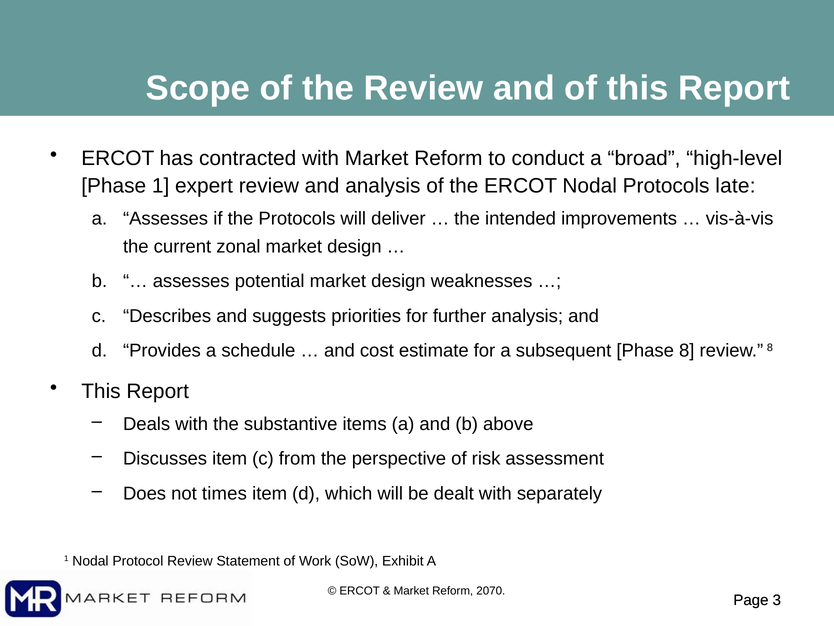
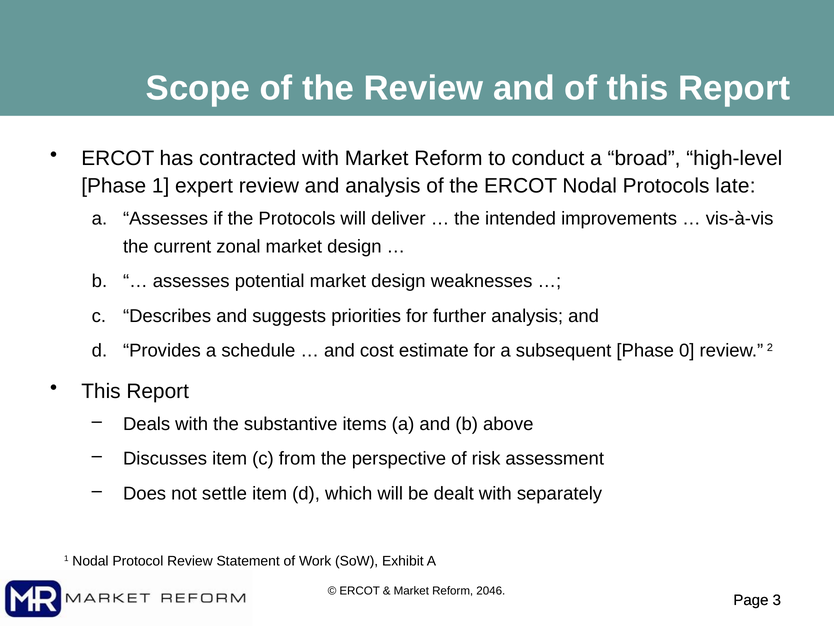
Phase 8: 8 -> 0 (687, 351)
review 8: 8 -> 2 (770, 348)
times: times -> settle (224, 493)
2070: 2070 -> 2046 (491, 590)
